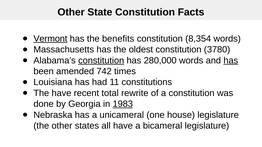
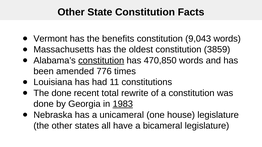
Vermont underline: present -> none (50, 39)
8,354: 8,354 -> 9,043 (198, 39)
3780: 3780 -> 3859 (217, 50)
280,000: 280,000 -> 470,850 (160, 61)
has underline: present -> none (231, 61)
742: 742 -> 776 (104, 72)
The have: have -> done (62, 93)
